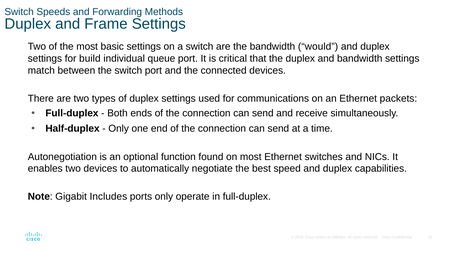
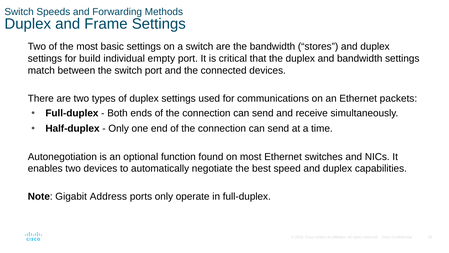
would: would -> stores (318, 46)
queue: queue -> empty (161, 58)
Includes: Includes -> Address (108, 196)
